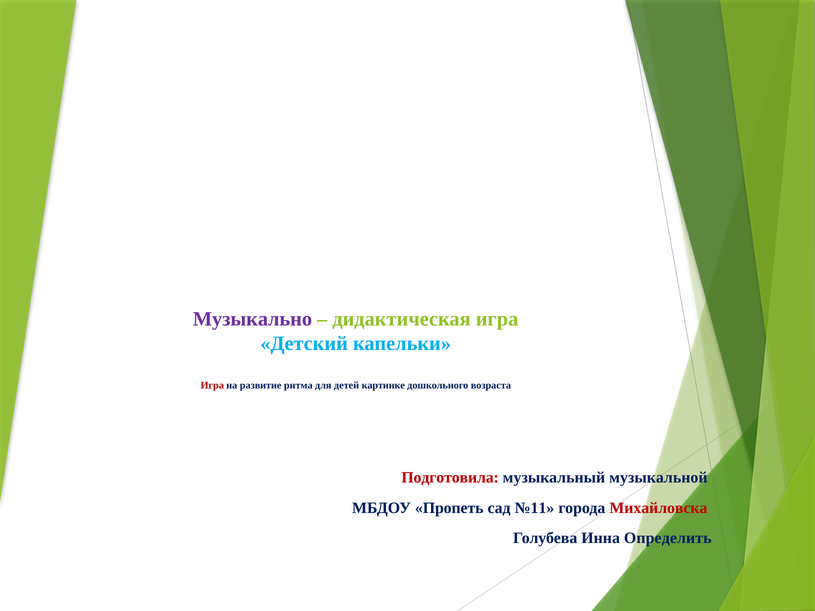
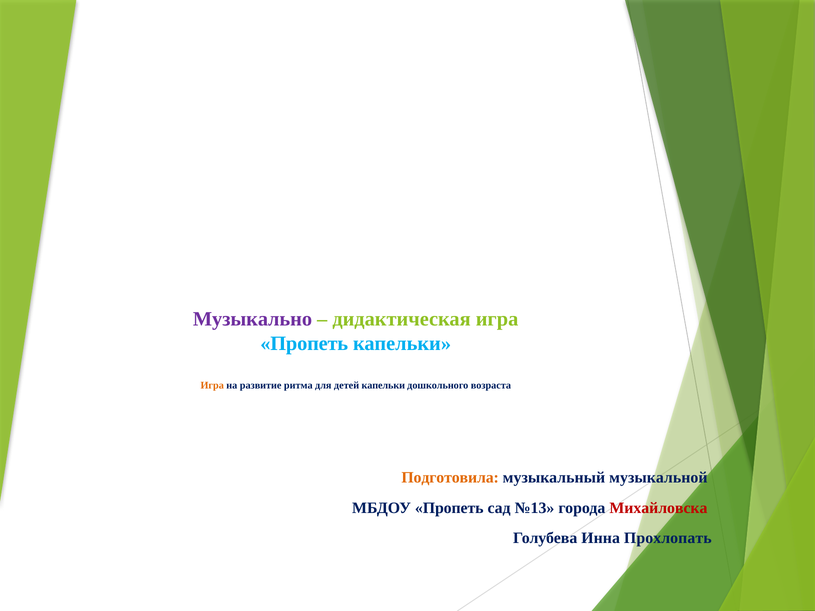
Детский: Детский -> Пропеть (304, 344)
Игра colour: red -> orange (212, 386)
детей картинке: картинке -> капельки (383, 386)
Подготовила colour: red -> orange (450, 478)
№11: №11 -> №13 (535, 508)
Определить: Определить -> Прохлопать (668, 538)
